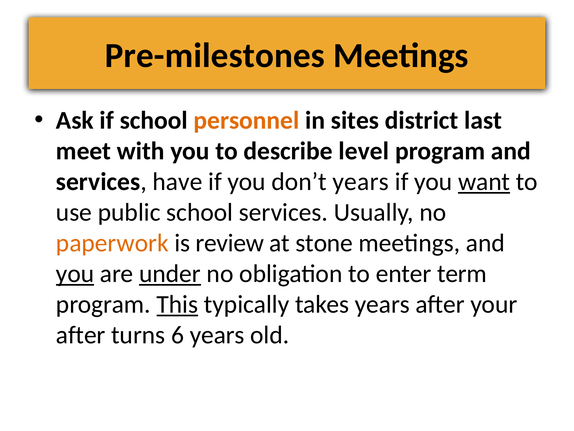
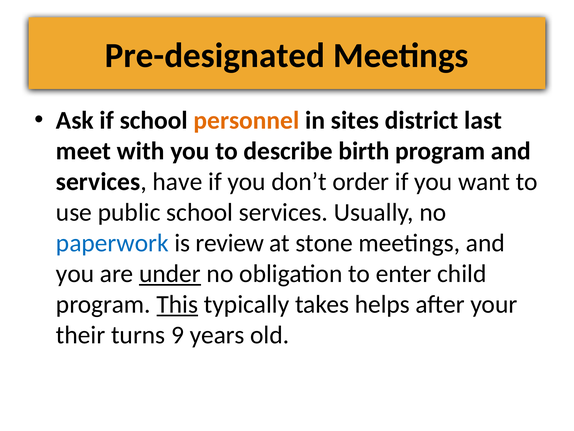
Pre-milestones: Pre-milestones -> Pre-designated (215, 56)
level: level -> birth (364, 151)
don’t years: years -> order (361, 182)
want underline: present -> none (484, 182)
paperwork colour: orange -> blue (112, 243)
you underline: present -> none (75, 274)
term: term -> child (462, 274)
takes years: years -> helps (382, 304)
after: after -> their (81, 335)
6: 6 -> 9 (178, 335)
